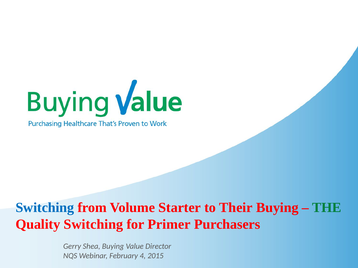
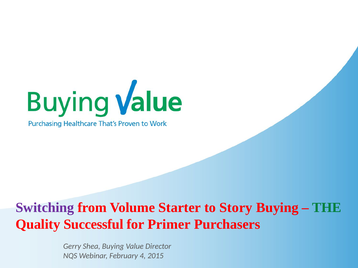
Switching colour: blue -> purple (45, 208)
Their: Their -> Story (236, 208)
Quality Switching: Switching -> Successful (93, 225)
